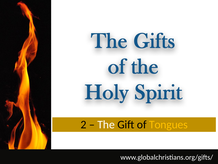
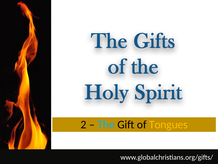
The colour: white -> light blue (106, 124)
